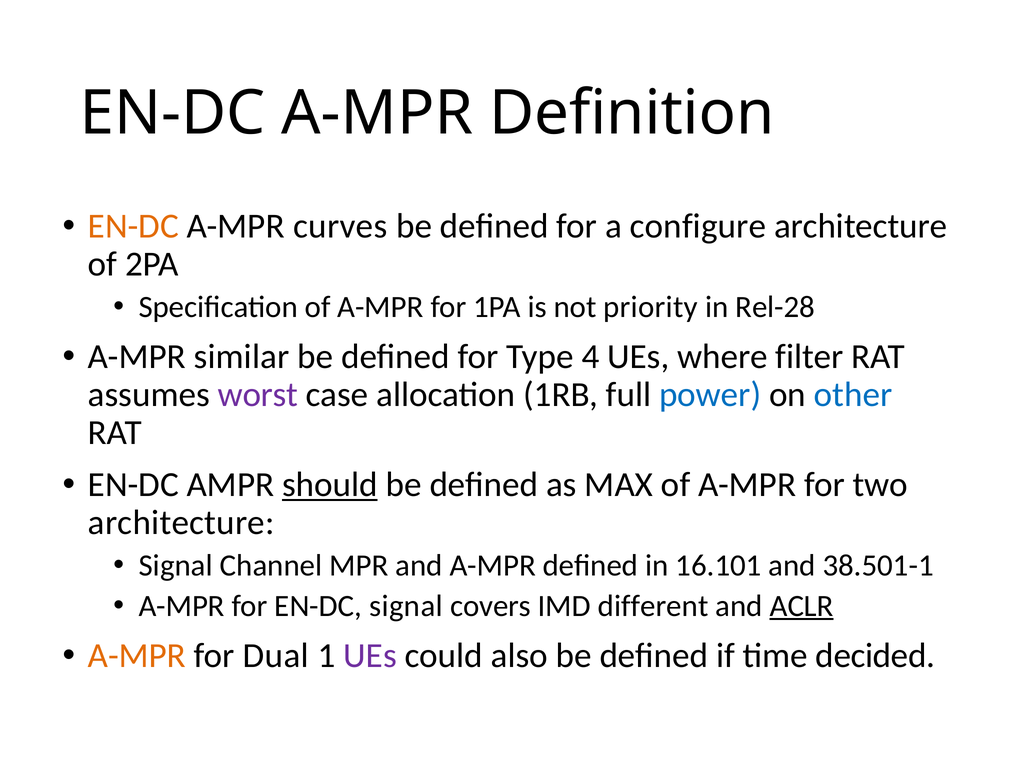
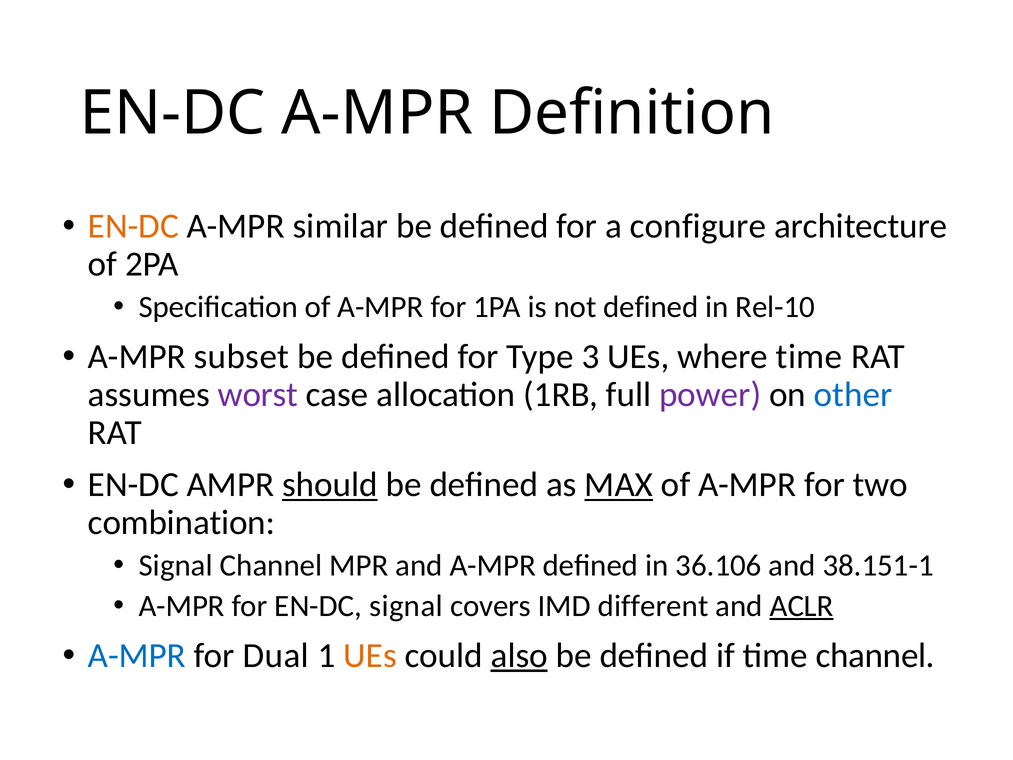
curves: curves -> similar (340, 226)
not priority: priority -> defined (651, 307)
Rel-28: Rel-28 -> Rel-10 (775, 307)
similar: similar -> subset (241, 357)
4: 4 -> 3 (591, 357)
where filter: filter -> time (809, 357)
power colour: blue -> purple (710, 395)
MAX underline: none -> present (619, 485)
architecture: architecture -> combination (181, 522)
16.101: 16.101 -> 36.106 (718, 565)
38.501-1: 38.501-1 -> 38.151-1 (878, 565)
A-MPR colour: orange -> blue (137, 655)
UEs colour: purple -> orange (370, 655)
also underline: none -> present (519, 655)
time decided: decided -> channel (875, 655)
